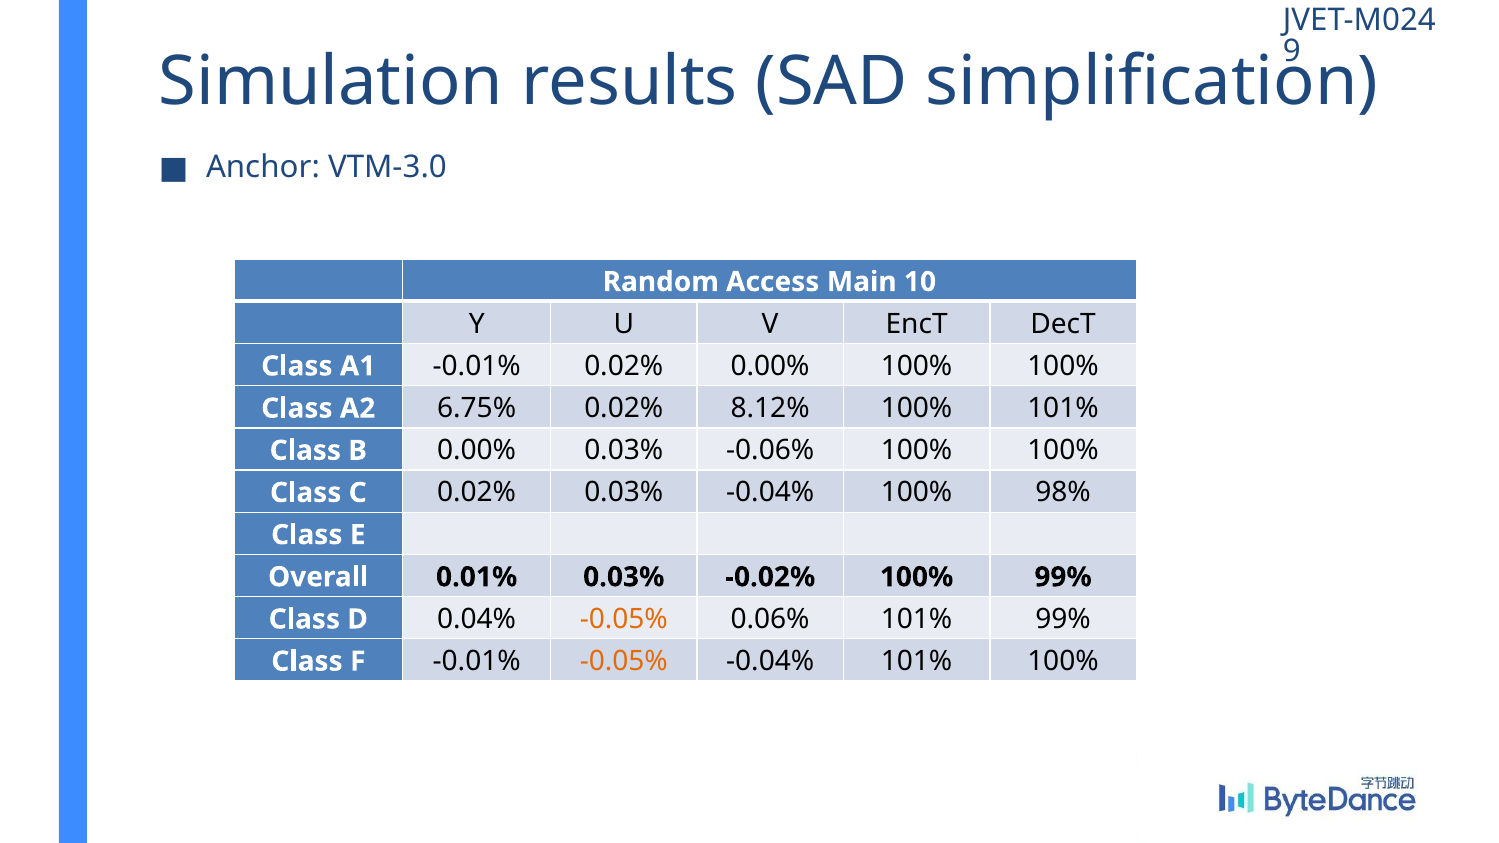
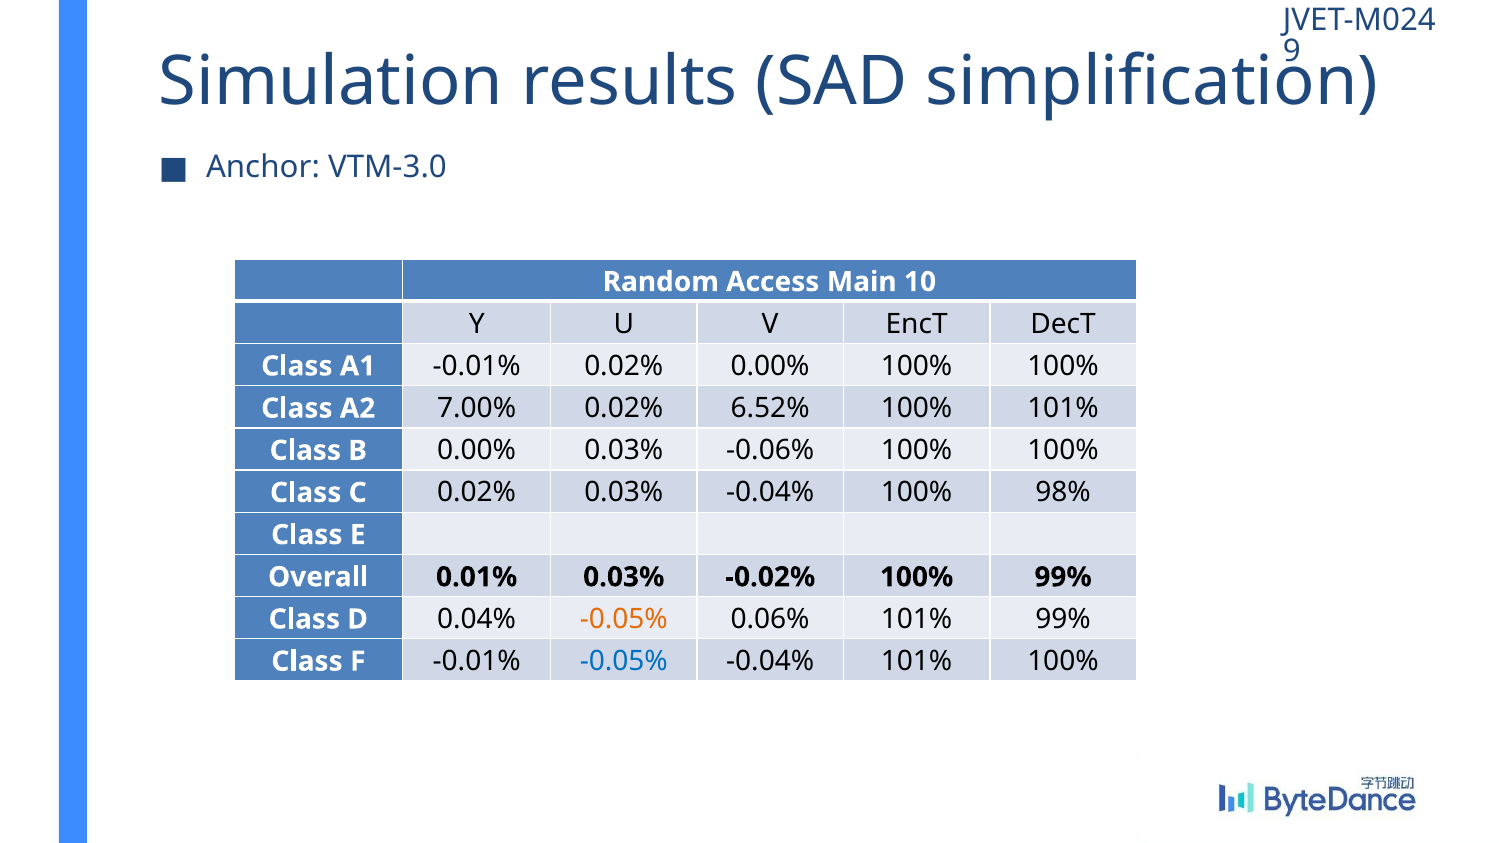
6.75%: 6.75% -> 7.00% (477, 408)
8.12%: 8.12% -> 6.52% (770, 408)
-0.05% colour: orange -> blue (624, 662)
